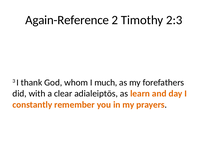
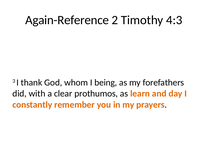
2:3: 2:3 -> 4:3 (174, 20)
much: much -> being (106, 82)
adialeiptōs: adialeiptōs -> prothumos (96, 94)
